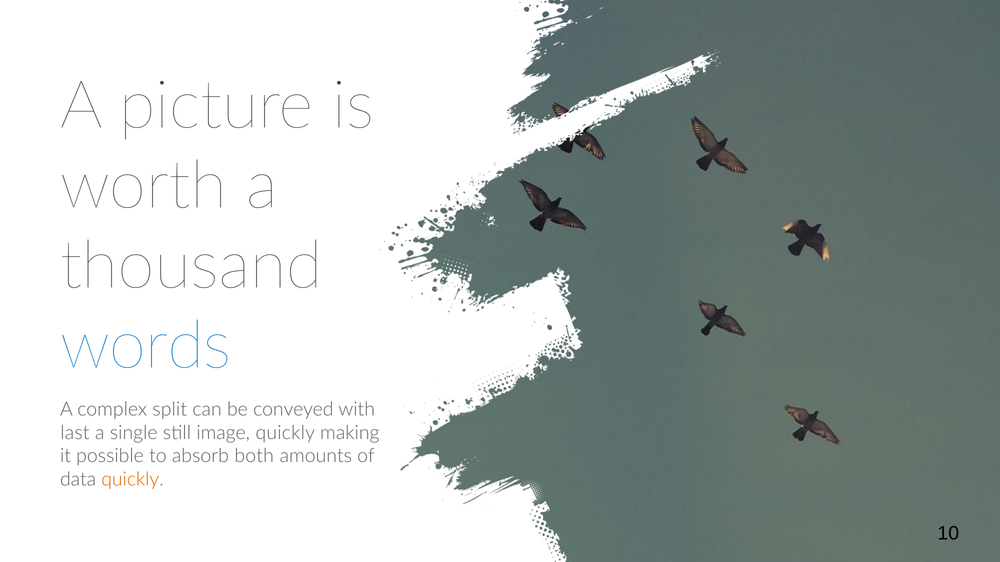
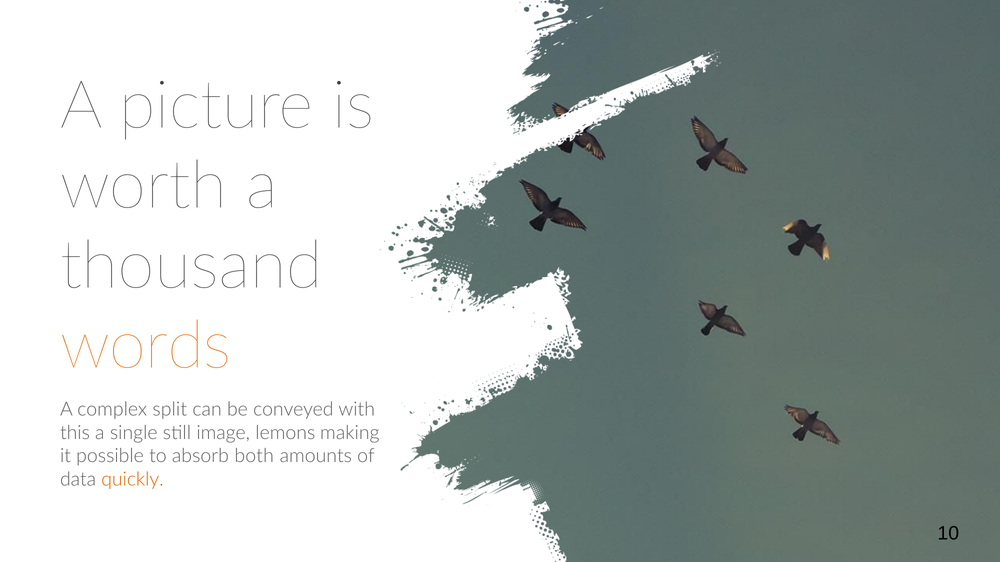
words colour: blue -> orange (146, 346)
last: last -> this (75, 433)
image quickly: quickly -> lemons (285, 433)
